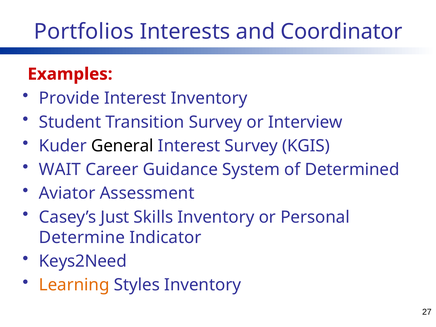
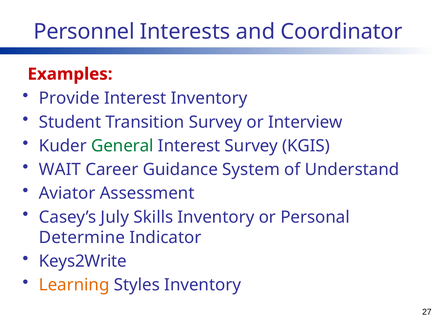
Portfolios: Portfolios -> Personnel (84, 32)
General colour: black -> green (122, 146)
Determined: Determined -> Understand (352, 170)
Just: Just -> July (115, 217)
Keys2Need: Keys2Need -> Keys2Write (83, 261)
